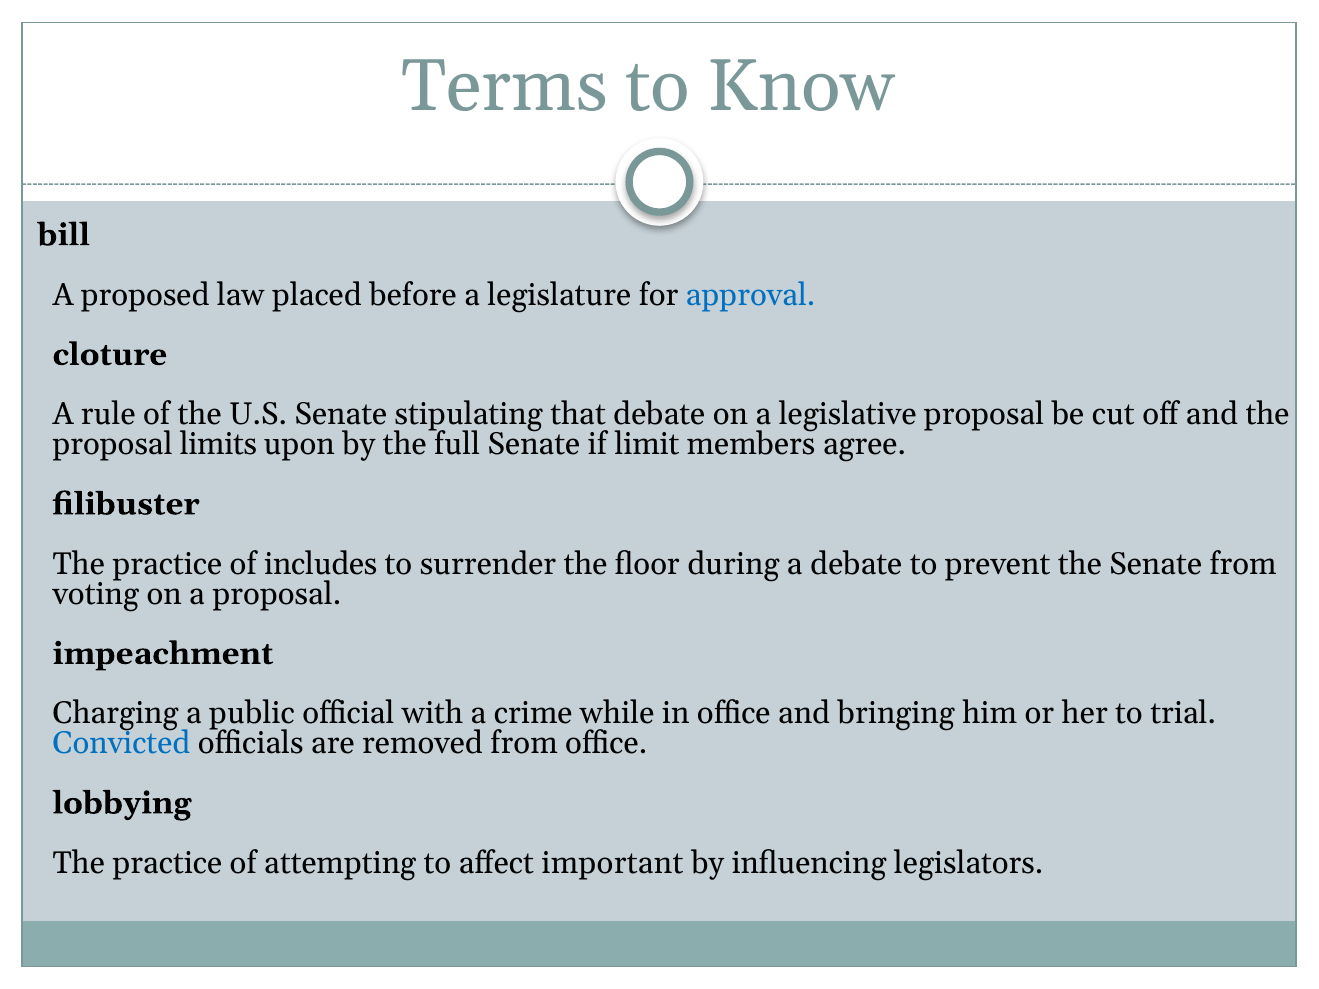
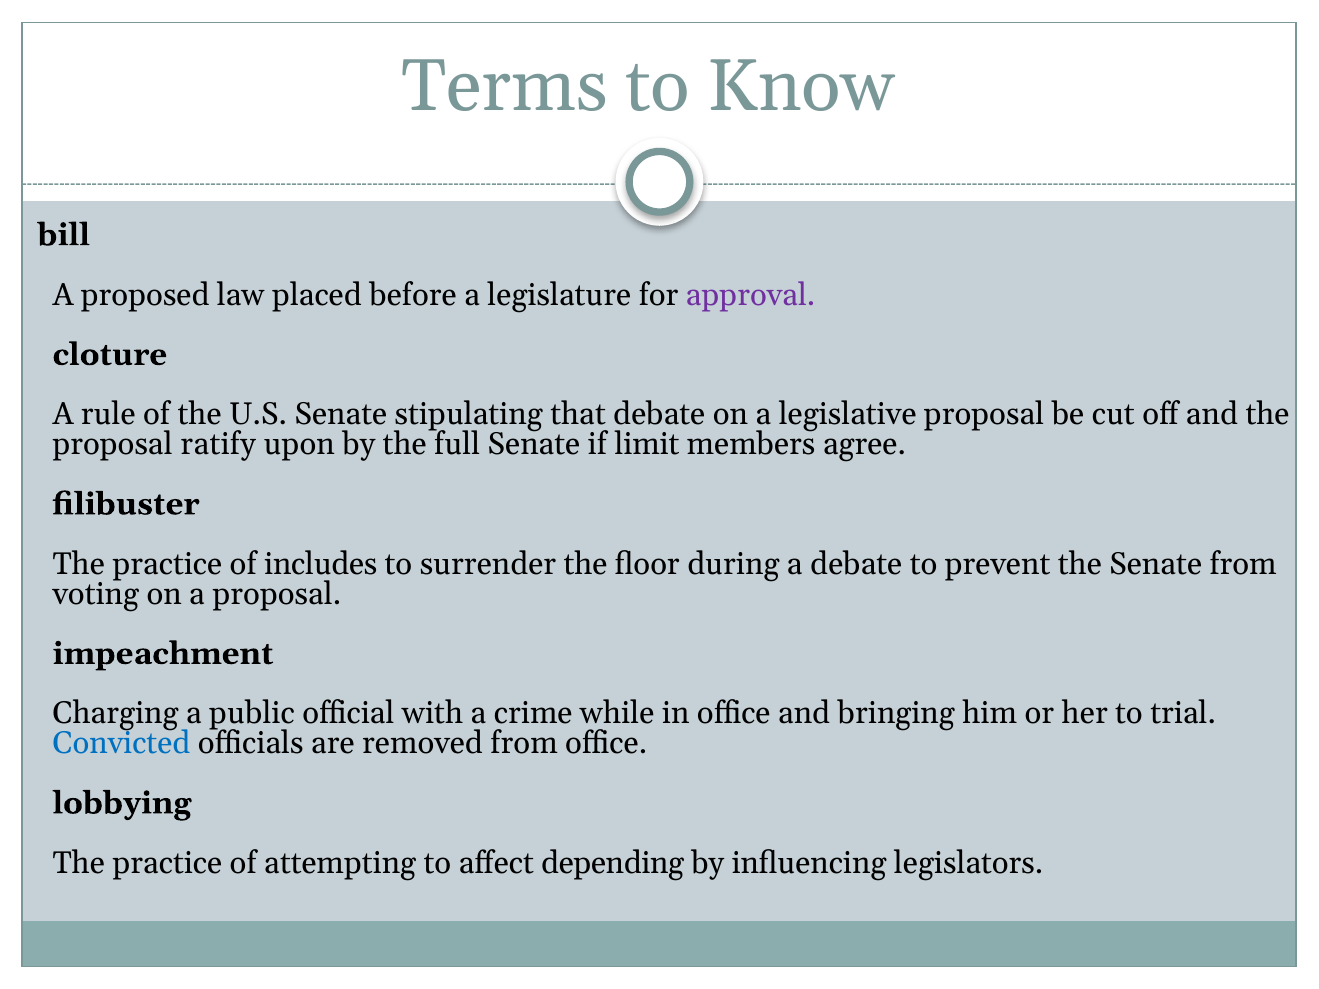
approval colour: blue -> purple (751, 295)
limits: limits -> ratify (218, 444)
important: important -> depending (613, 863)
